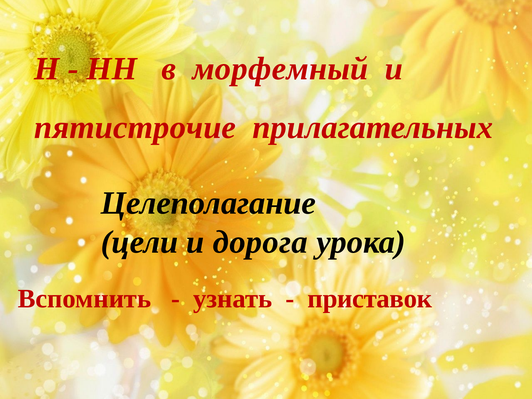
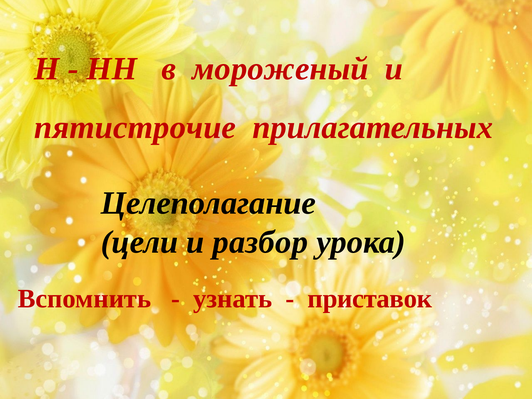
морфемный: морфемный -> мороженый (280, 69)
дорога: дорога -> разбор (260, 242)
